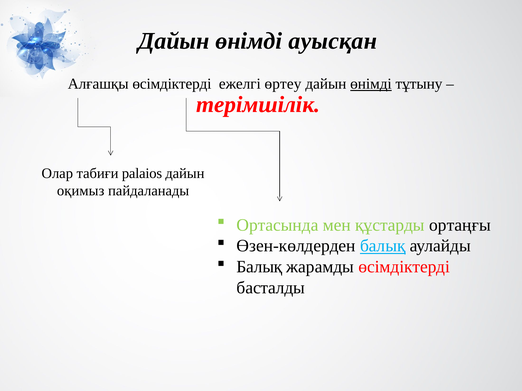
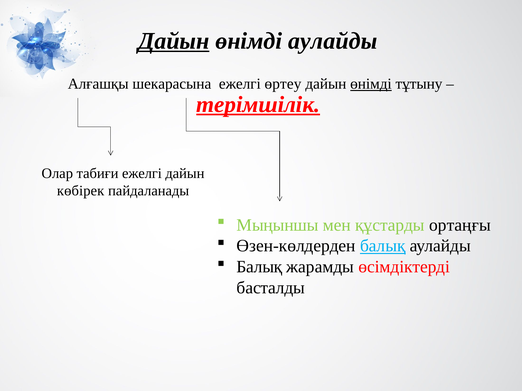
Дайын underline: none -> present (174, 41)
өнімді ауысқан: ауысқан -> аулайды (333, 41)
Алғашқы өсімдіктерді: өсімдіктерді -> шекарасына (172, 84)
терімшілік underline: none -> present (258, 105)
табиғи palaios: palaios -> ежелгі (142, 174)
оқимыз: оқимыз -> көбірек (81, 191)
Ортасында: Ортасында -> Мыңыншы (278, 225)
